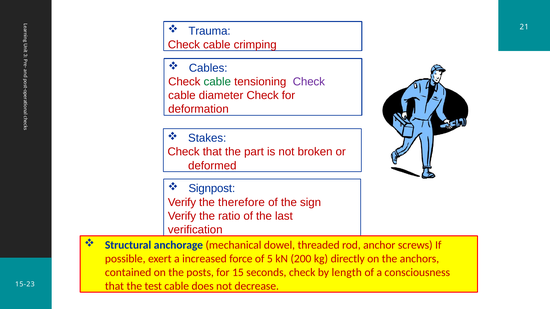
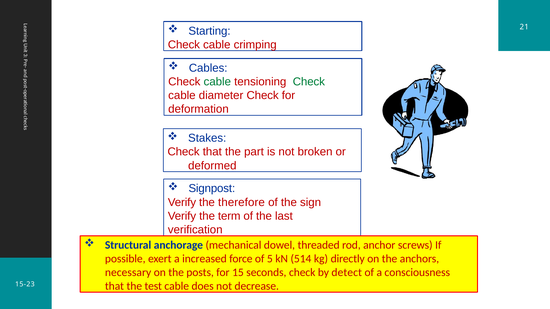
Trauma: Trauma -> Starting (210, 31)
Check colour: purple -> green (309, 82)
ratio: ratio -> term (229, 216)
200: 200 -> 514 (301, 259)
contained: contained -> necessary (128, 273)
length: length -> detect (347, 273)
